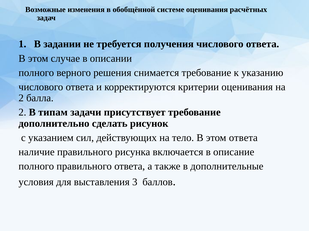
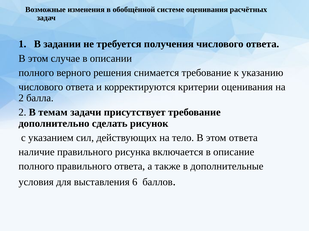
типам: типам -> темам (53, 113)
3: 3 -> 6 (135, 183)
